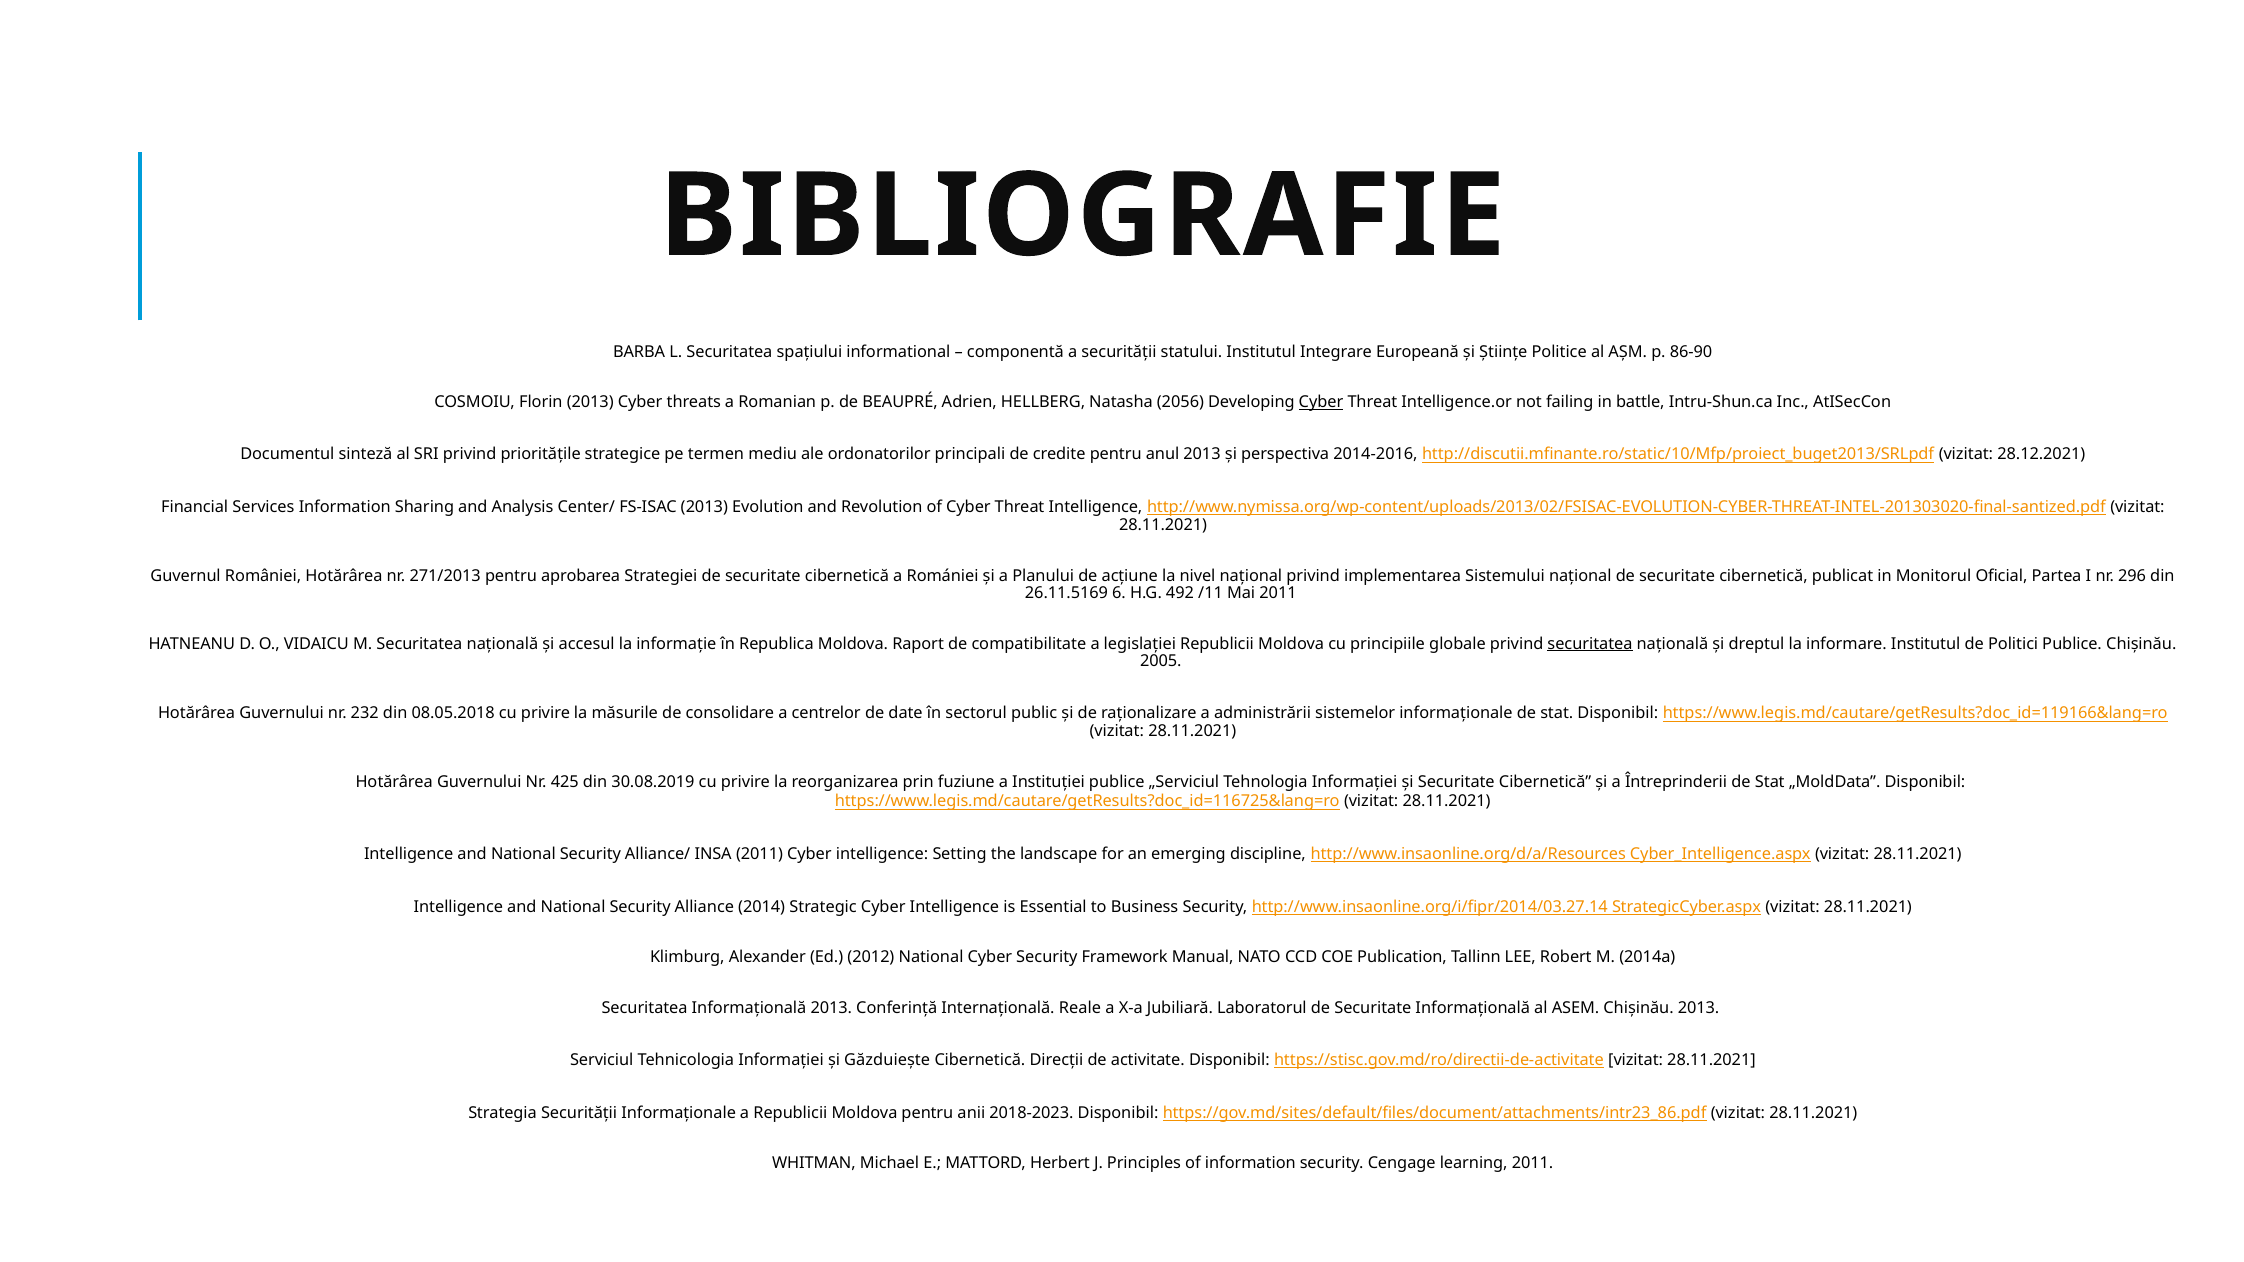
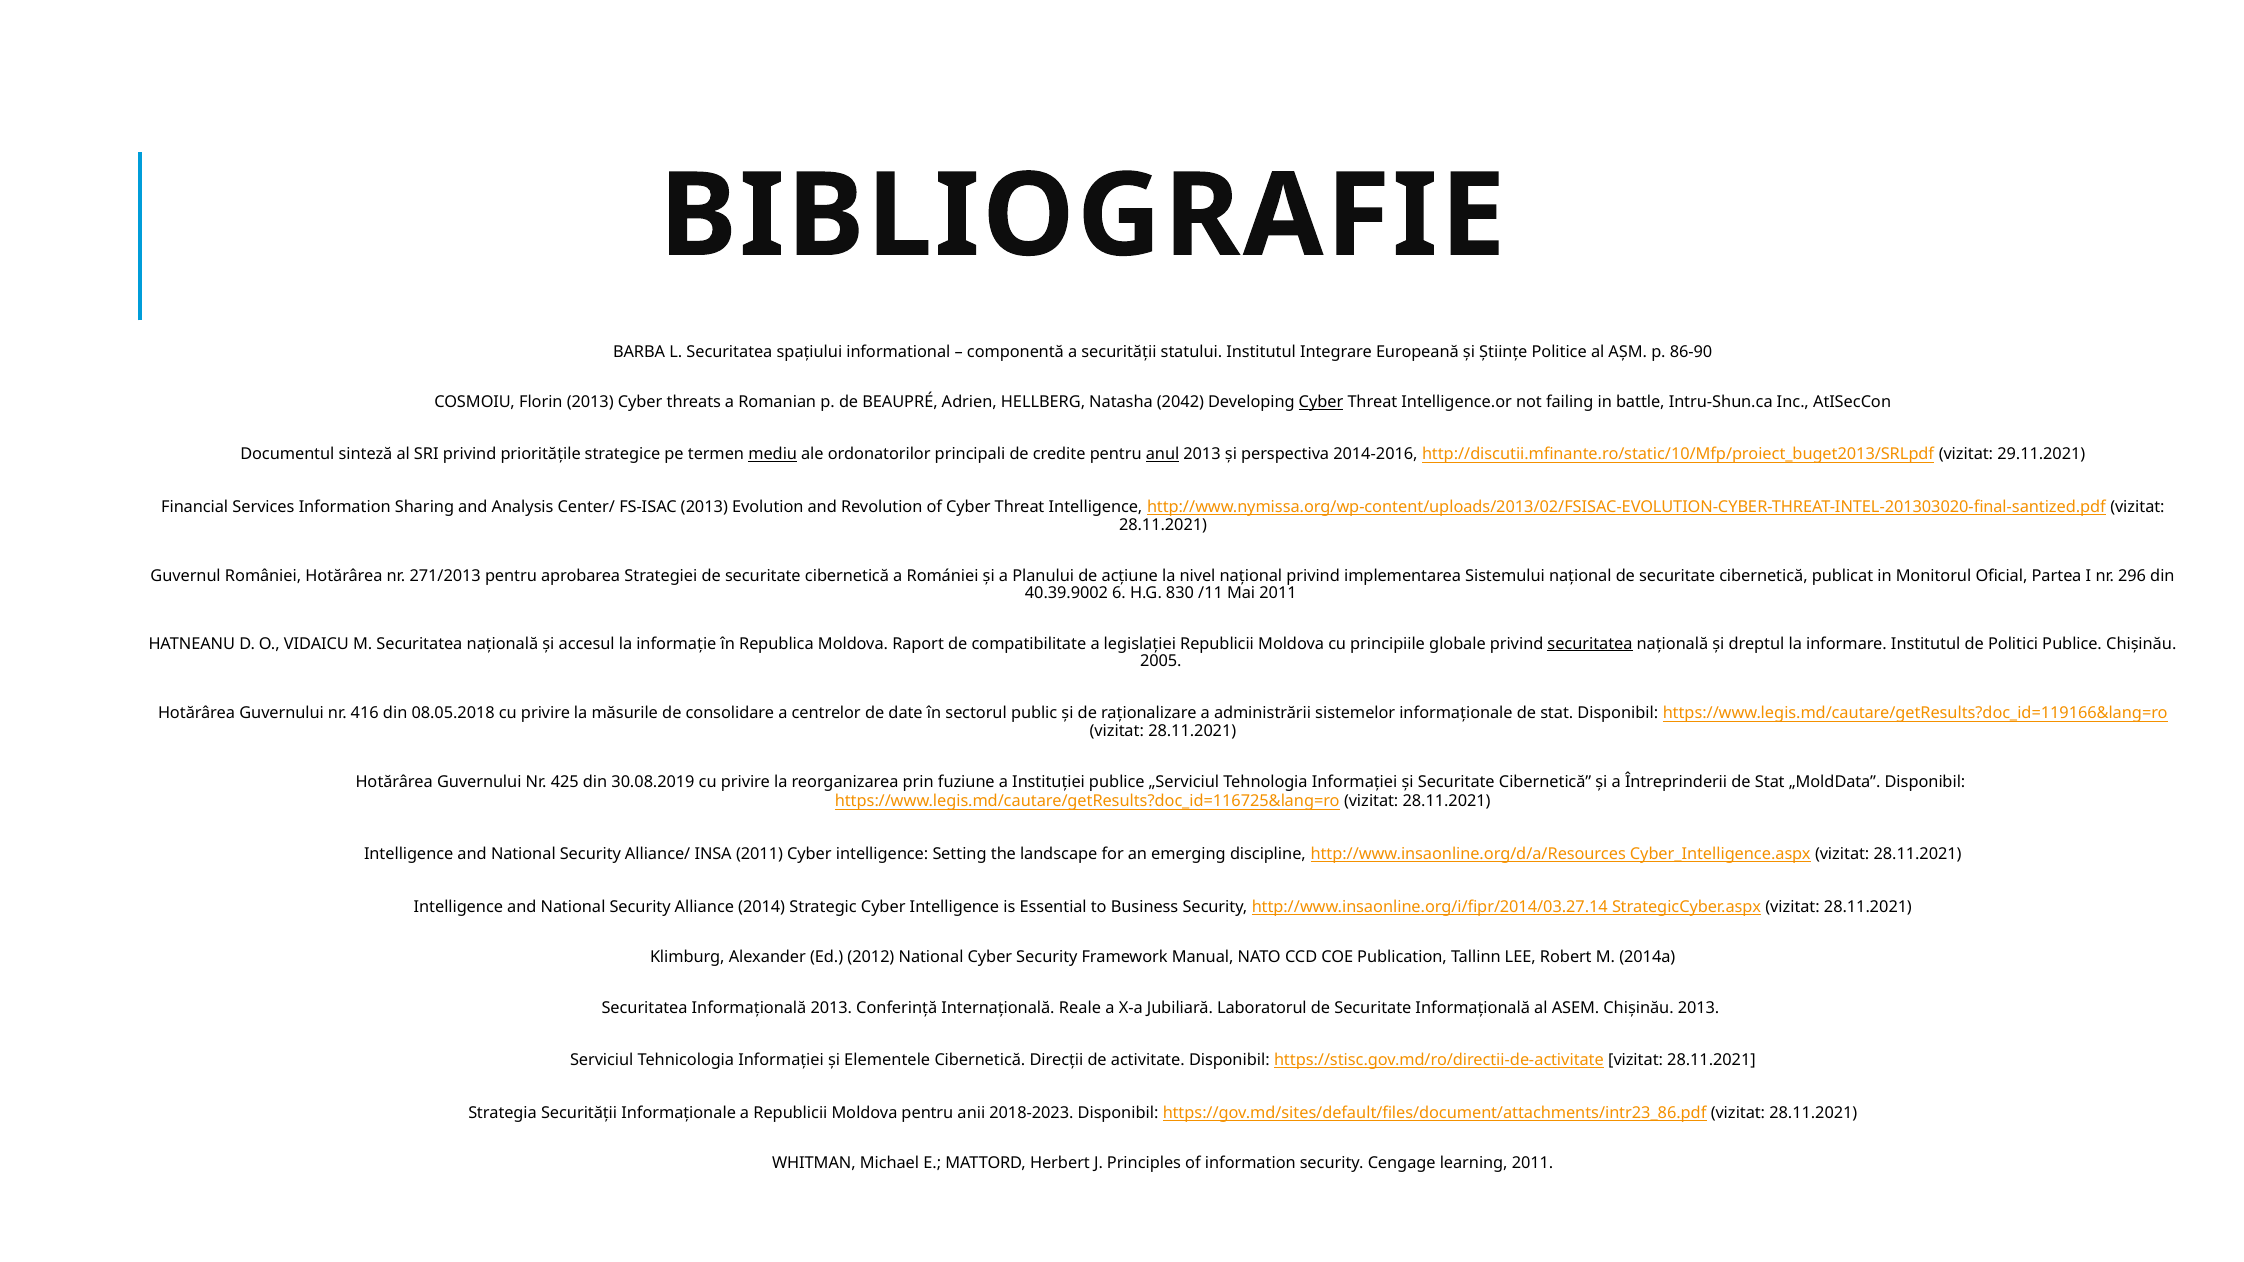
2056: 2056 -> 2042 (1180, 402)
mediu underline: none -> present (773, 455)
anul underline: none -> present (1163, 455)
28.12.2021: 28.12.2021 -> 29.11.2021 (2041, 455)
26.11.5169: 26.11.5169 -> 40.39.9002 (1066, 593)
492: 492 -> 830 (1180, 593)
232: 232 -> 416 (365, 714)
Găzduiește: Găzduiește -> Elementele (887, 1060)
